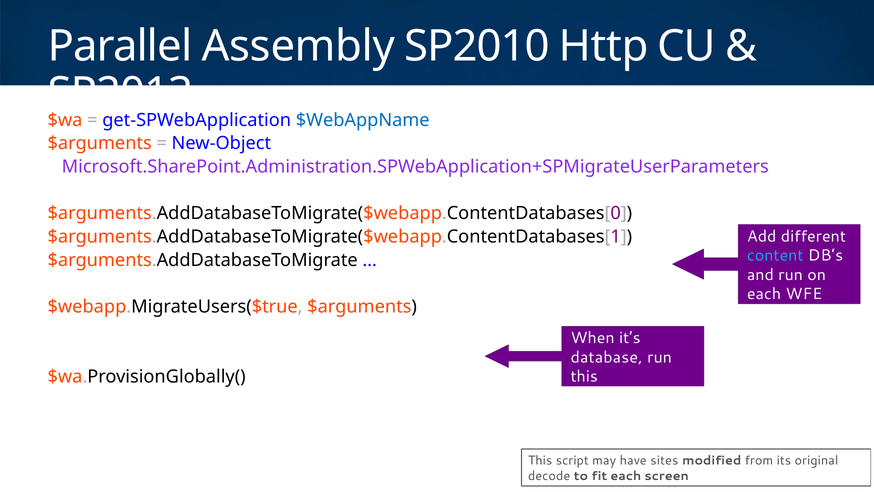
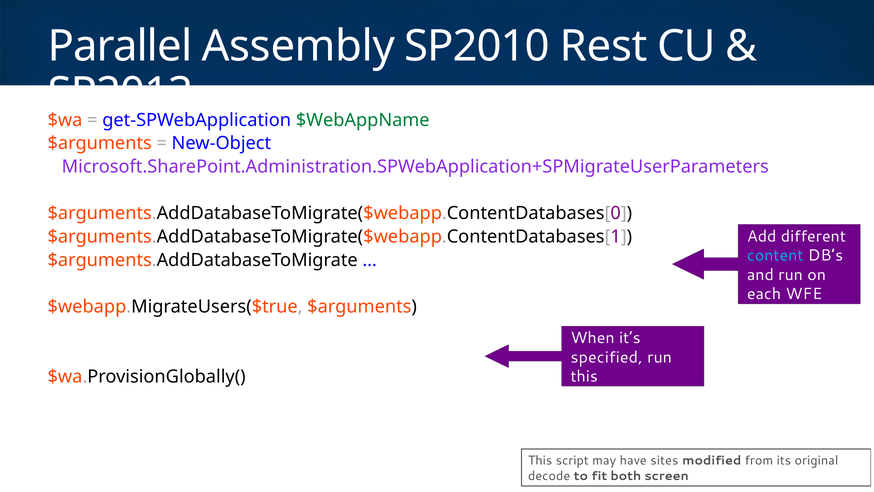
Http: Http -> Rest (604, 46)
$WebAppName colour: blue -> green (363, 120)
database: database -> specified (607, 357)
fit each: each -> both (626, 476)
